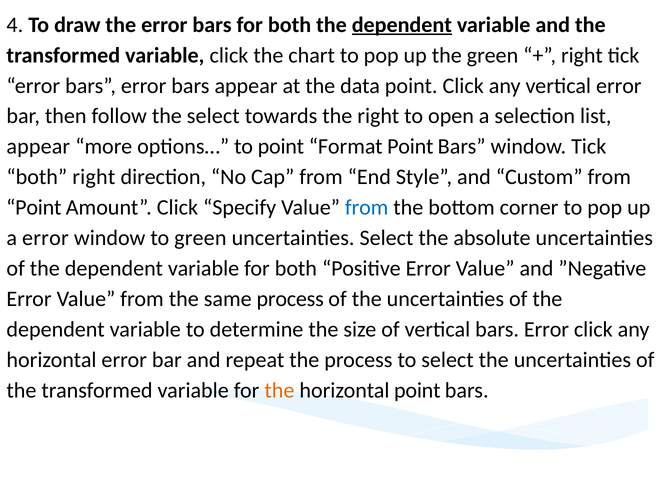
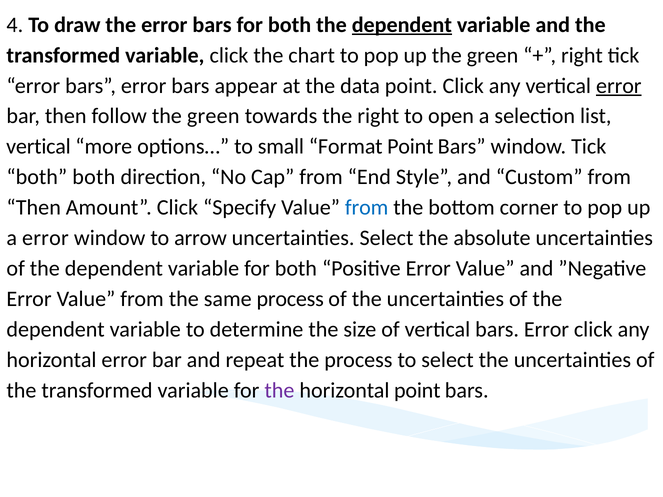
error underline: none -> present (619, 86)
follow the select: select -> green (213, 116)
appear: appear -> vertical (39, 147)
to point: point -> small (281, 147)
both right: right -> both (94, 177)
Point: Point -> Then (34, 208)
to green: green -> arrow (201, 238)
the colour: orange -> purple (279, 391)
